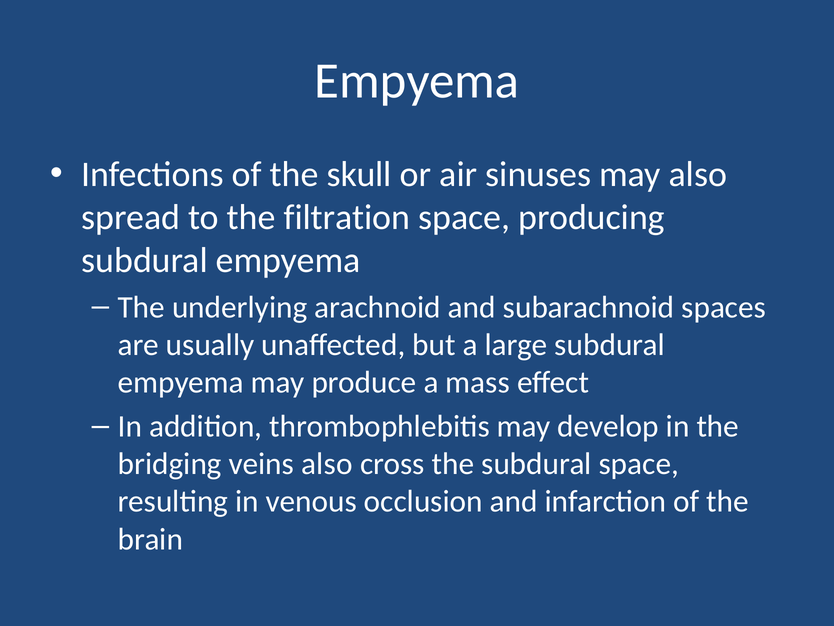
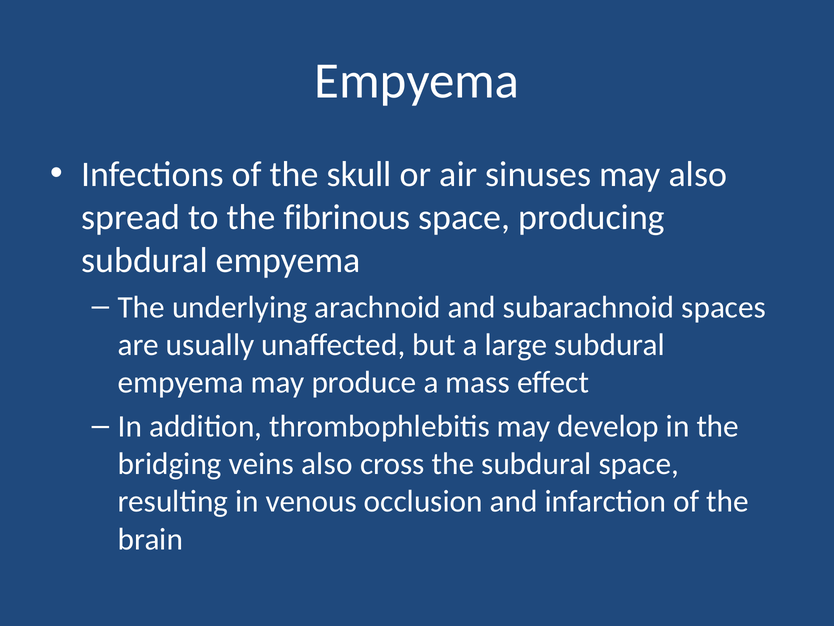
filtration: filtration -> fibrinous (347, 217)
